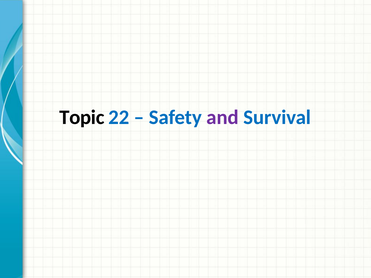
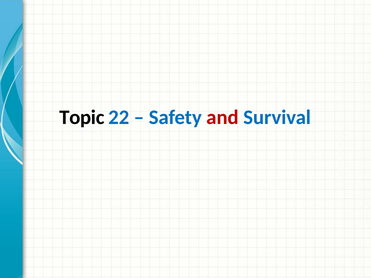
and colour: purple -> red (223, 117)
